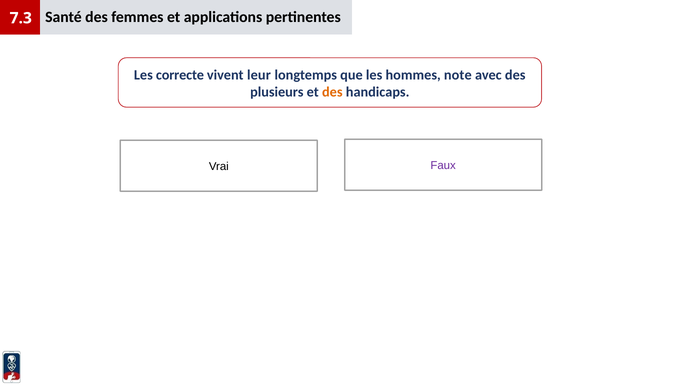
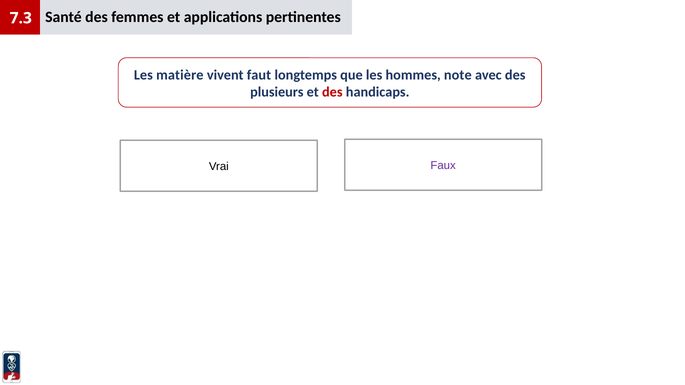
correcte: correcte -> matière (180, 75)
leur: leur -> faut (259, 75)
des colour: orange -> red (332, 92)
